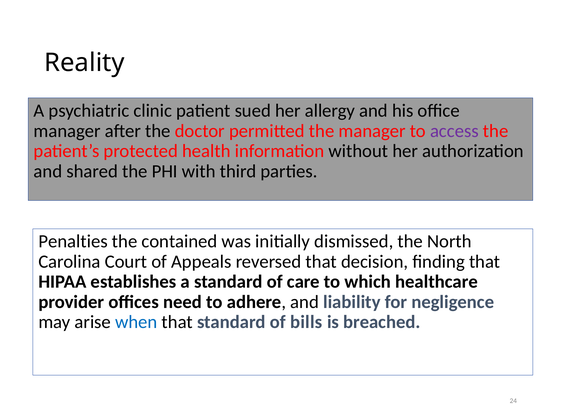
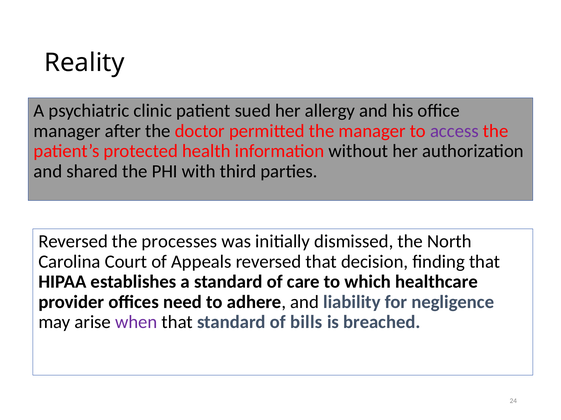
Penalties: Penalties -> Reversed (73, 242)
contained: contained -> processes (179, 242)
when colour: blue -> purple (136, 323)
